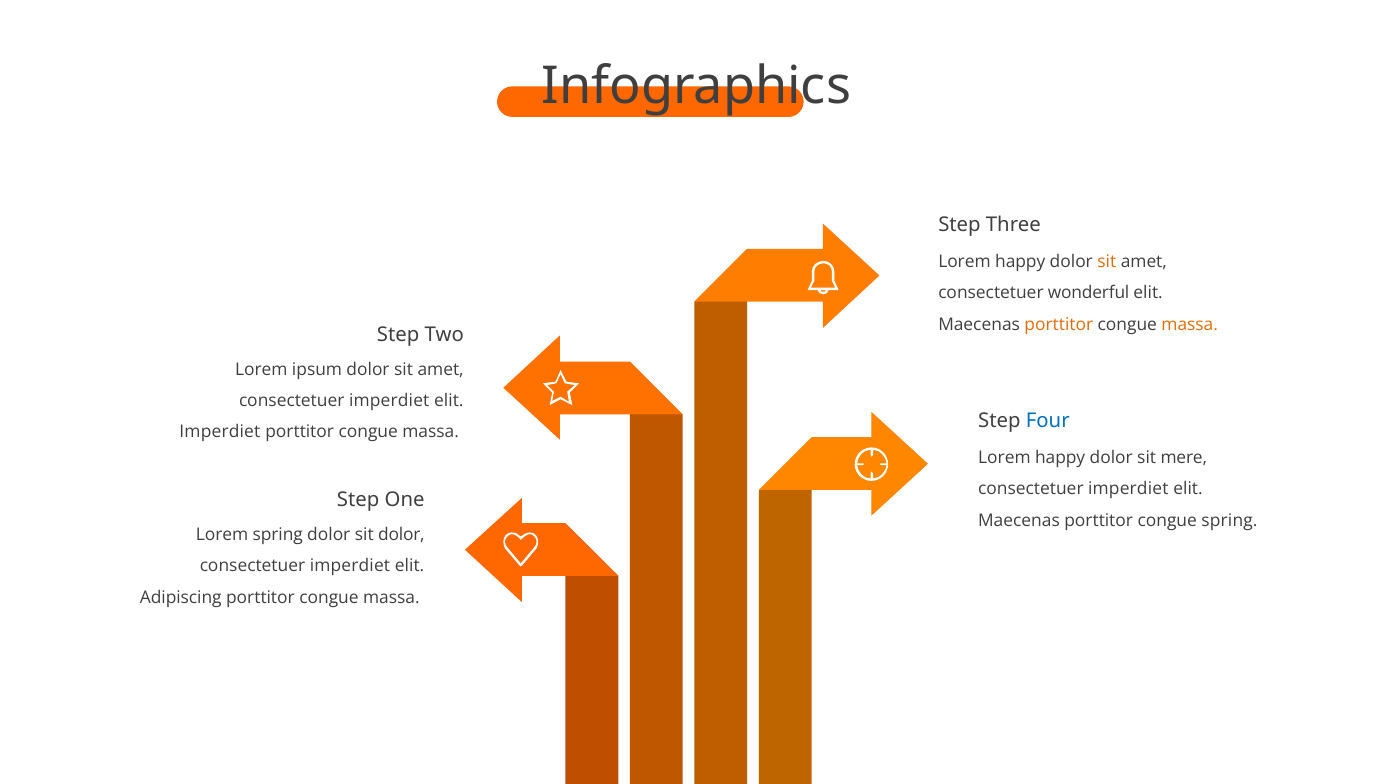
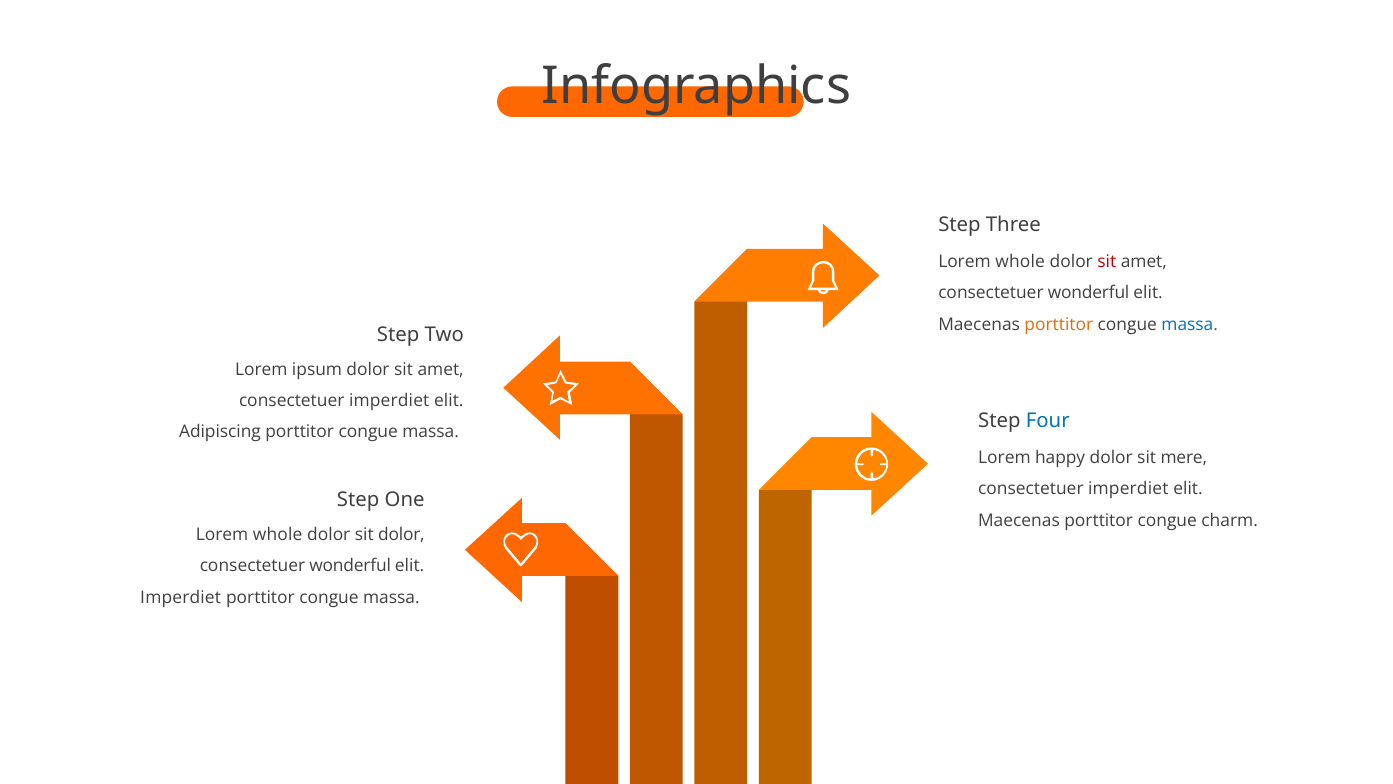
happy: happy -> whole (1020, 262)
sit colour: orange -> red (1107, 262)
massa colour: orange -> blue (1190, 324)
Imperdiet: Imperdiet -> Adipiscing (220, 432)
congue spring: spring -> charm (1230, 520)
spring: spring -> whole (278, 534)
imperdiet: imperdiet -> wonderful (350, 566)
Adipiscing: Adipiscing -> Imperdiet (181, 597)
